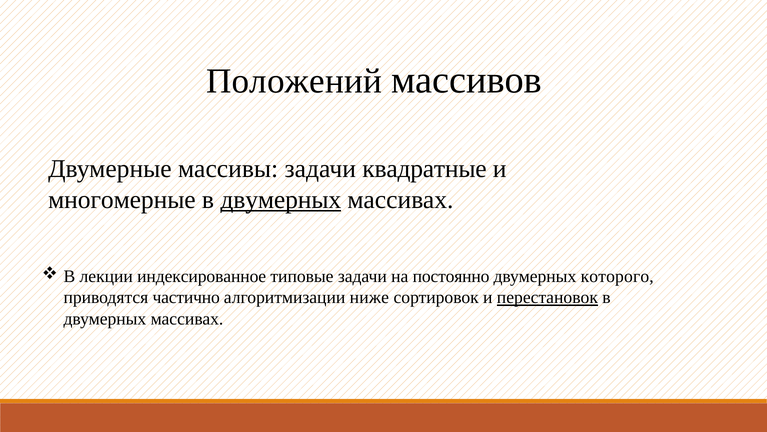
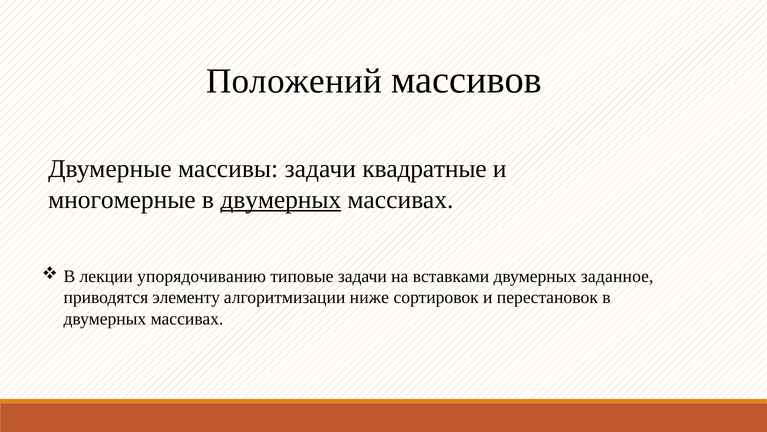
индексированное: индексированное -> упорядочиванию (202, 276)
постоянно: постоянно -> вставками (451, 276)
которого: которого -> заданное (617, 276)
частично: частично -> элементу (186, 297)
перестановок underline: present -> none (547, 297)
